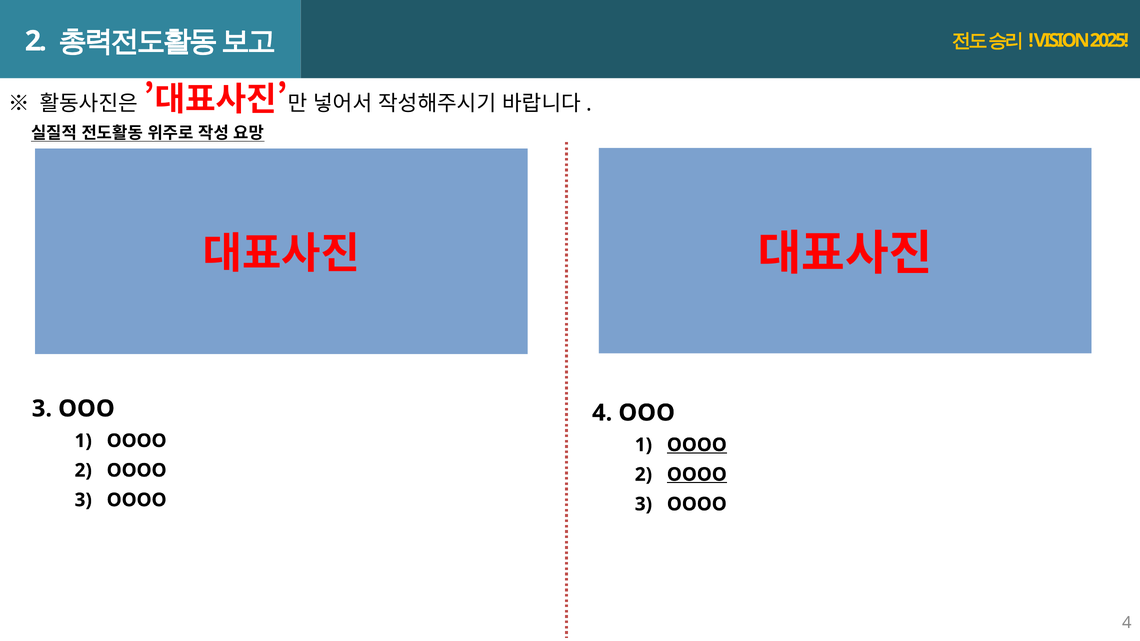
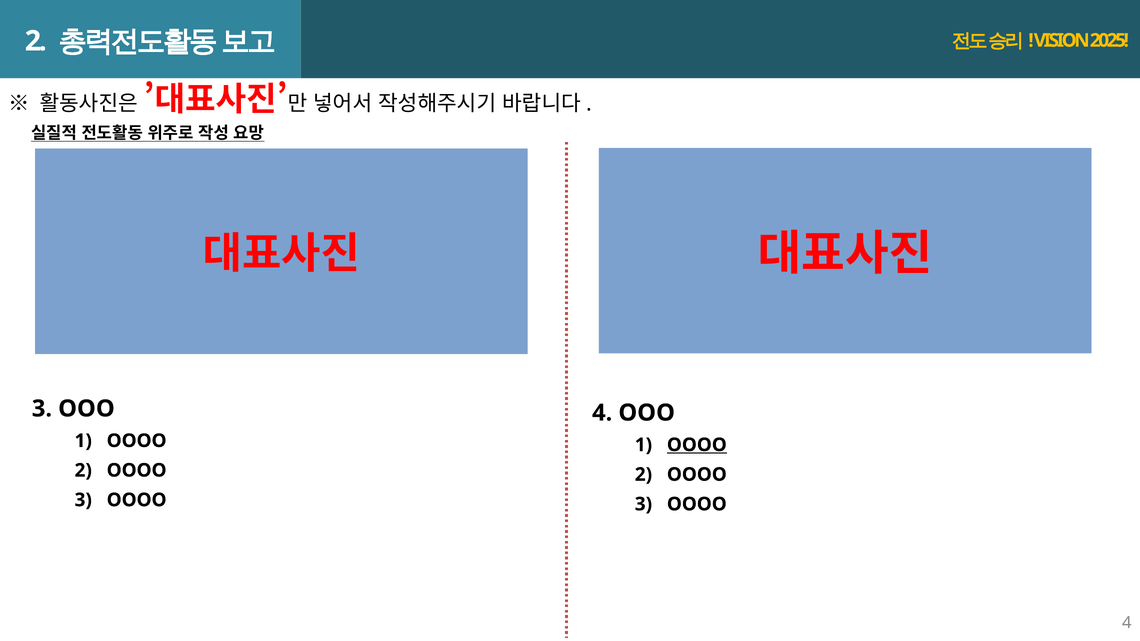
OOOO underline: present -> none (697, 475)
